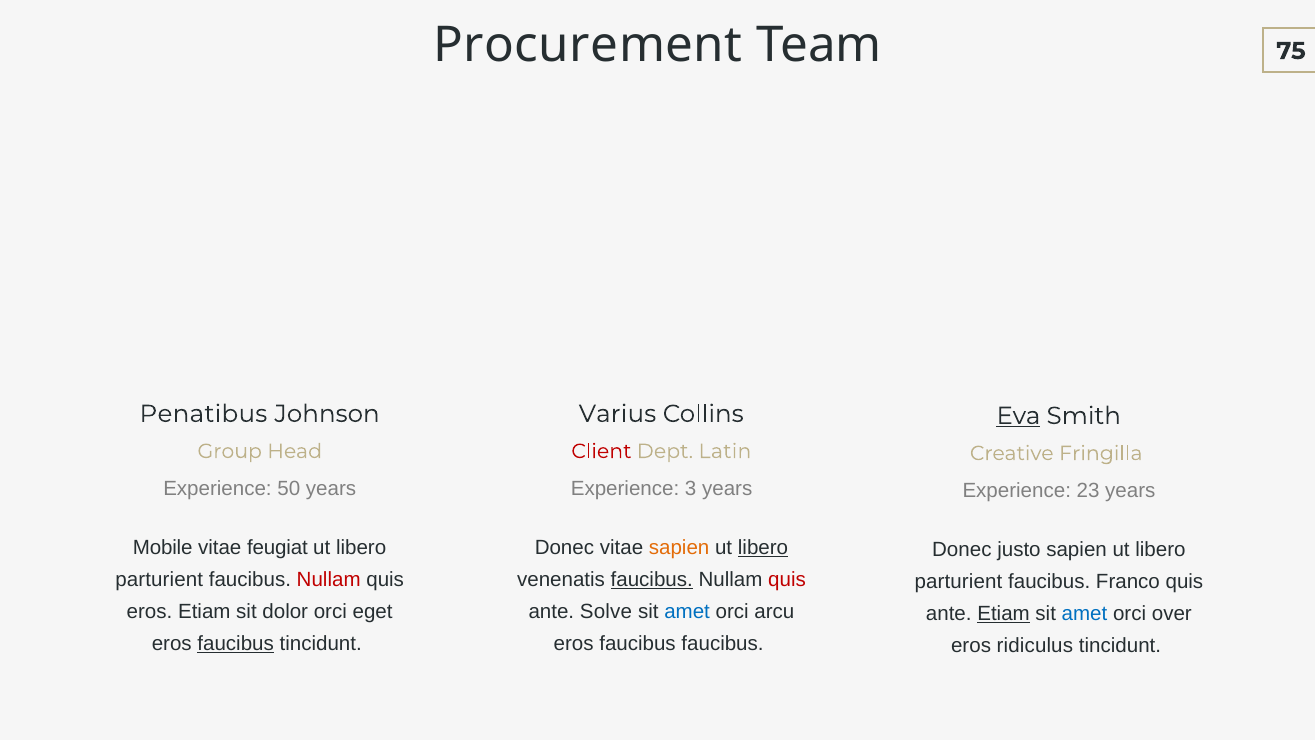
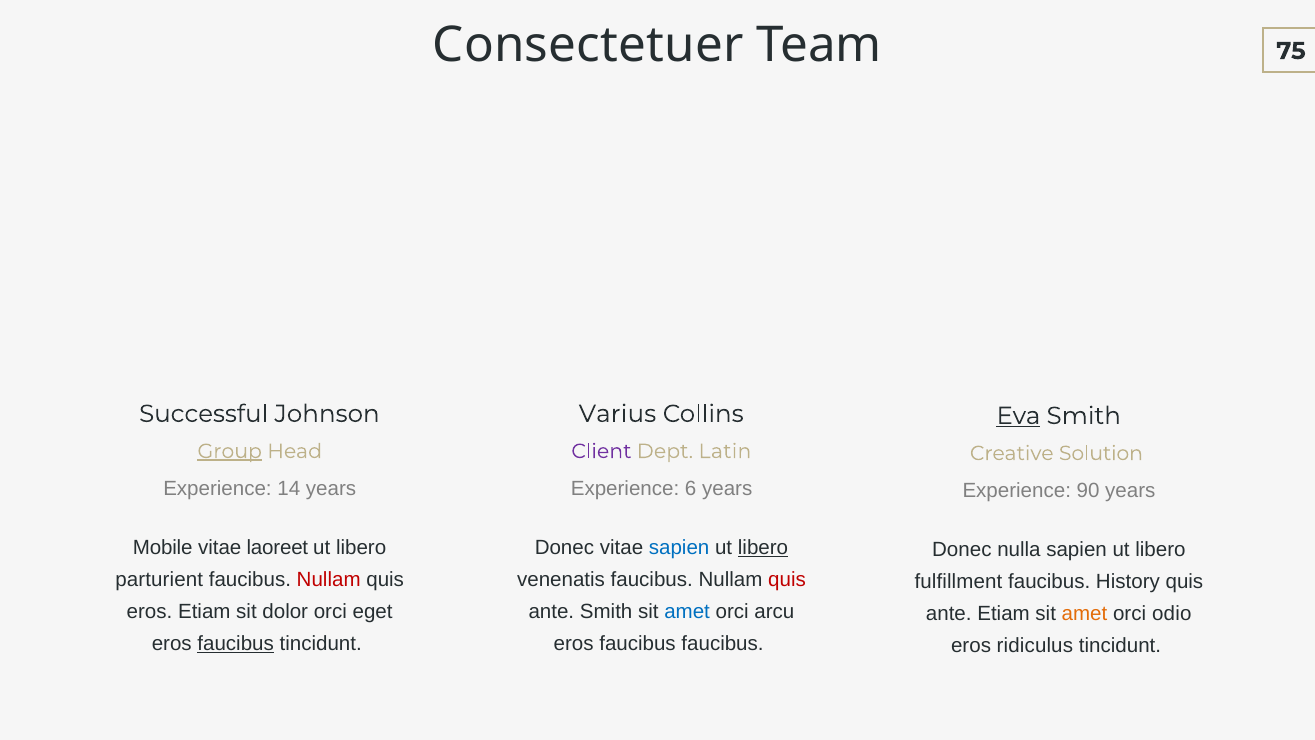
Procurement: Procurement -> Consectetuer (588, 46)
Penatibus: Penatibus -> Successful (204, 414)
Group underline: none -> present (230, 451)
Client colour: red -> purple (601, 451)
Fringilla: Fringilla -> Solution (1101, 453)
50: 50 -> 14 (289, 488)
3: 3 -> 6 (691, 488)
23: 23 -> 90 (1088, 490)
feugiat: feugiat -> laoreet (277, 547)
sapien colour: orange -> blue (679, 547)
justo: justo -> nulla (1019, 550)
faucibus underline: present -> none (652, 580)
parturient: parturient -> fulfillment (958, 582)
Franco: Franco -> History (1128, 582)
ante Solve: Solve -> Smith (606, 612)
Etiam underline: present -> none (1004, 614)
amet colour: blue -> orange (1085, 614)
over: over -> odio (1172, 614)
